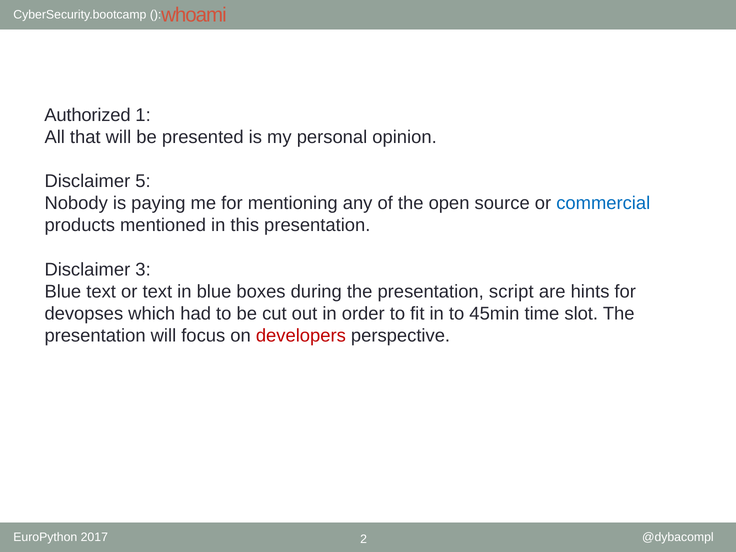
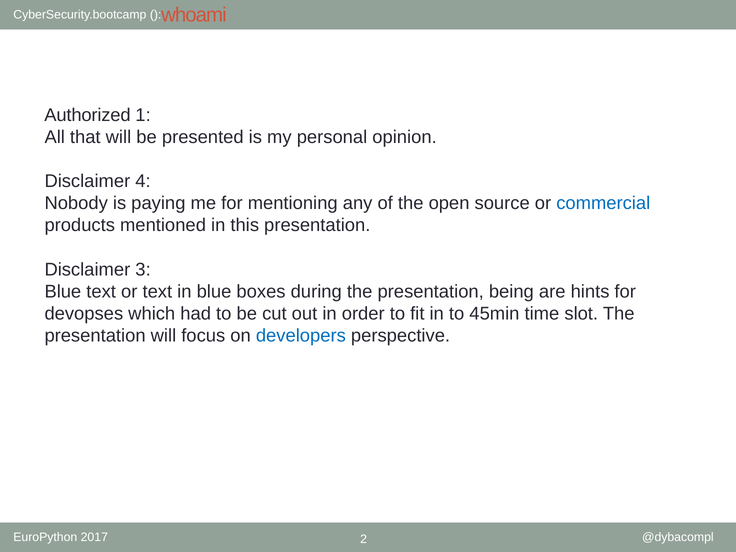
5: 5 -> 4 (143, 181)
script: script -> being (511, 292)
developers colour: red -> blue (301, 336)
